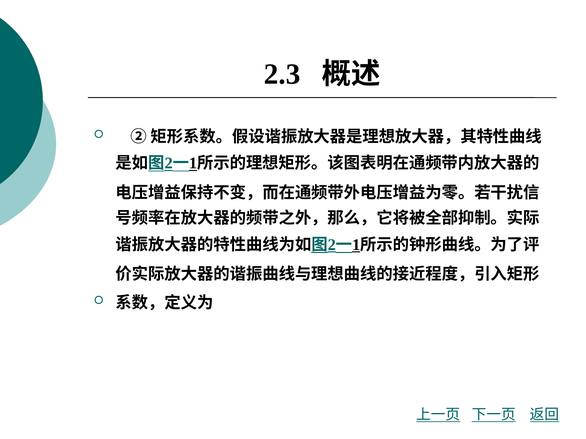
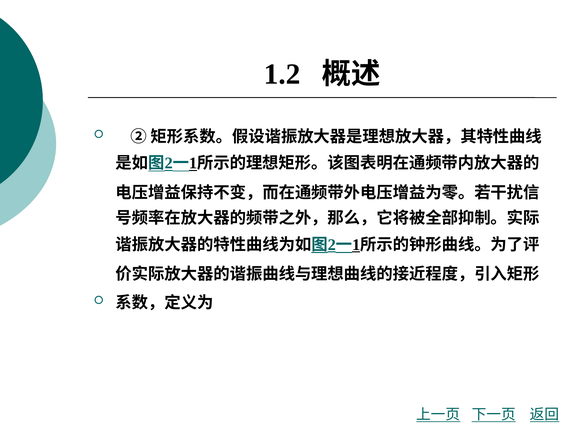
2.3: 2.3 -> 1.2 (282, 74)
